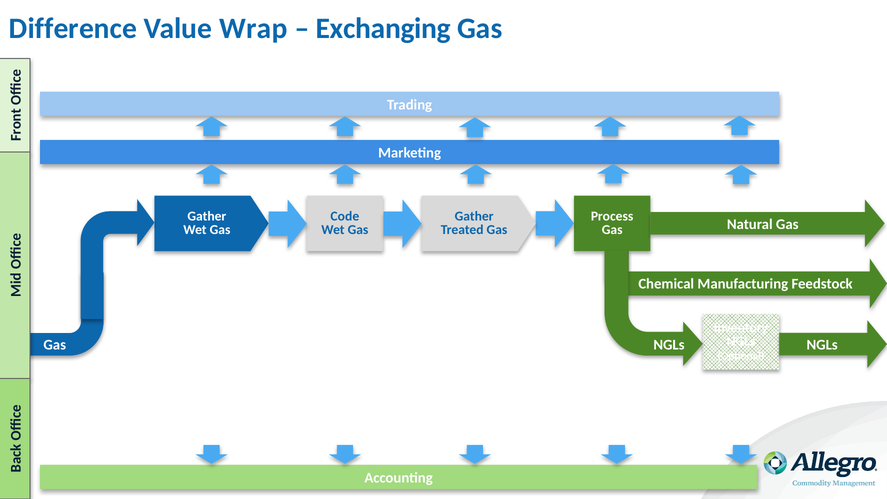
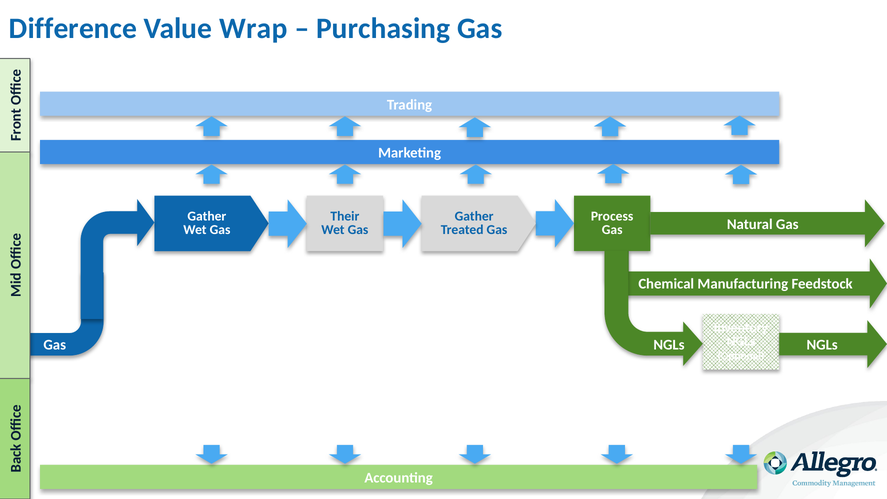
Exchanging: Exchanging -> Purchasing (383, 29)
Code: Code -> Their (345, 216)
